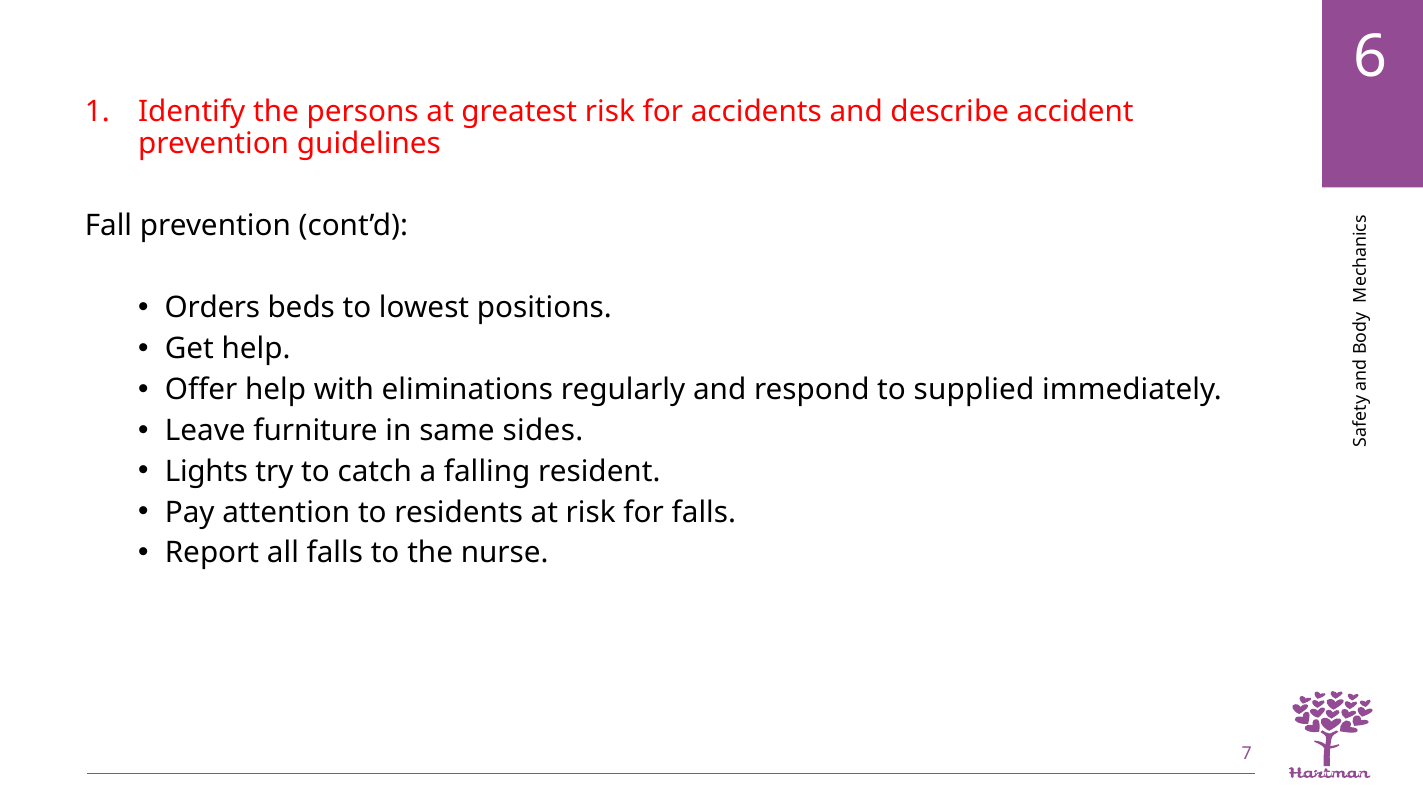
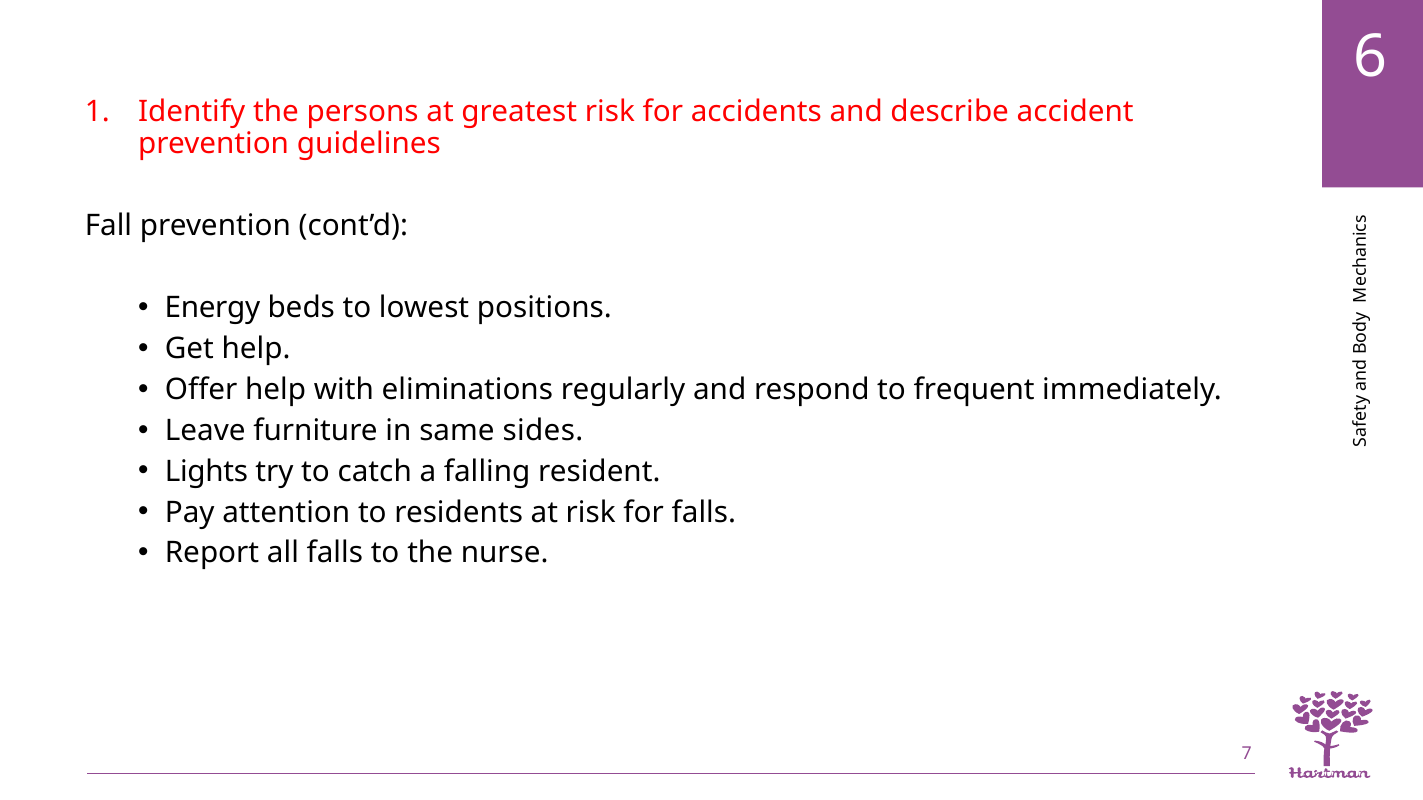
Orders: Orders -> Energy (212, 308)
supplied: supplied -> frequent (974, 390)
